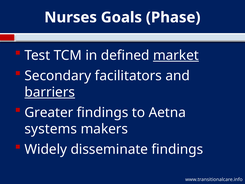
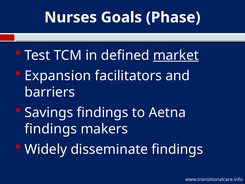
Secondary: Secondary -> Expansion (58, 76)
barriers underline: present -> none (50, 92)
Greater: Greater -> Savings (49, 112)
systems: systems -> findings (51, 129)
